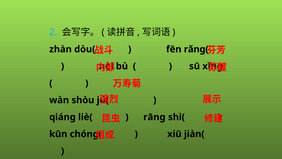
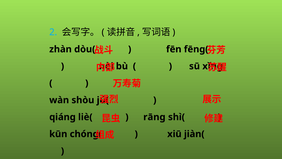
rǎnɡ(: rǎnɡ( -> fēnɡ( (196, 49)
